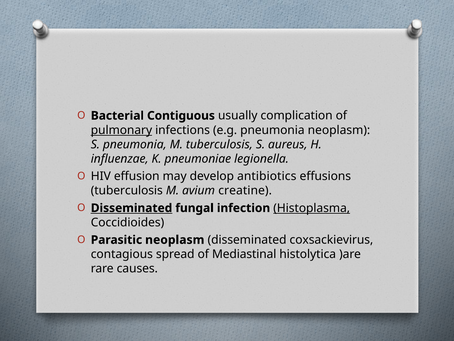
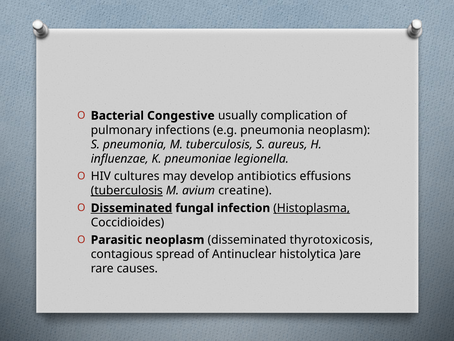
Contiguous: Contiguous -> Congestive (181, 116)
pulmonary underline: present -> none (121, 130)
effusion: effusion -> cultures (137, 176)
tuberculosis underline: none -> present (127, 190)
coxsackievirus: coxsackievirus -> thyrotoxicosis (331, 240)
Mediastinal: Mediastinal -> Antinuclear (244, 254)
